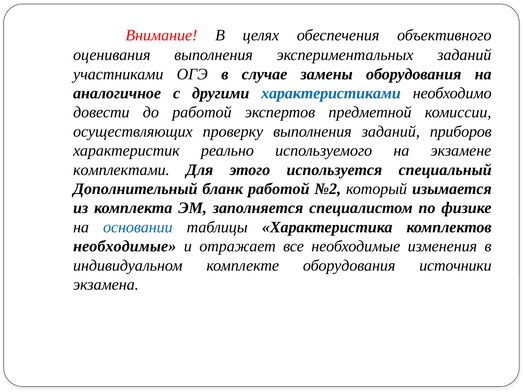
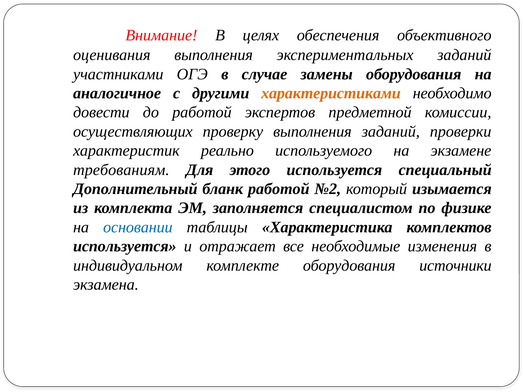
характеристиками colour: blue -> orange (331, 93)
приборов: приборов -> проверки (461, 132)
комплектами: комплектами -> требованиям (121, 170)
необходимые: необходимые -> используется (125, 246)
